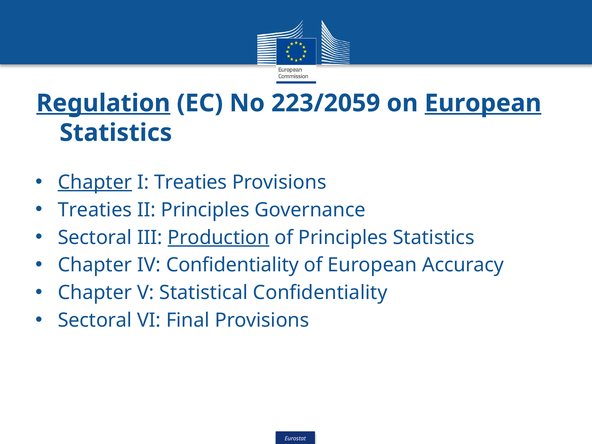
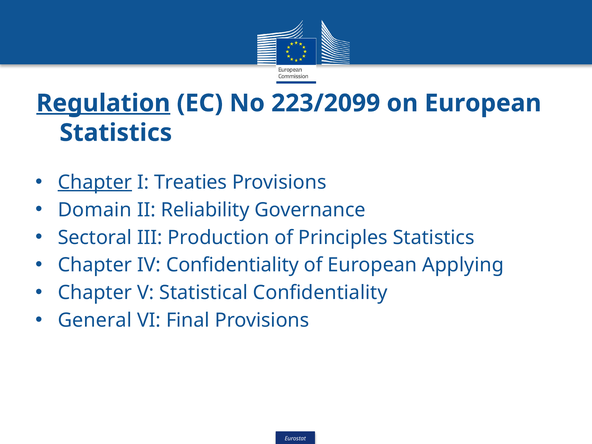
223/2059: 223/2059 -> 223/2099 (326, 103)
European underline: present -> none (483, 103)
Treaties: Treaties -> Domain (95, 210)
II Principles: Principles -> Reliability (205, 210)
Production underline: present -> none (218, 237)
Accuracy: Accuracy -> Applying (463, 265)
Sectoral: Sectoral -> General (95, 320)
